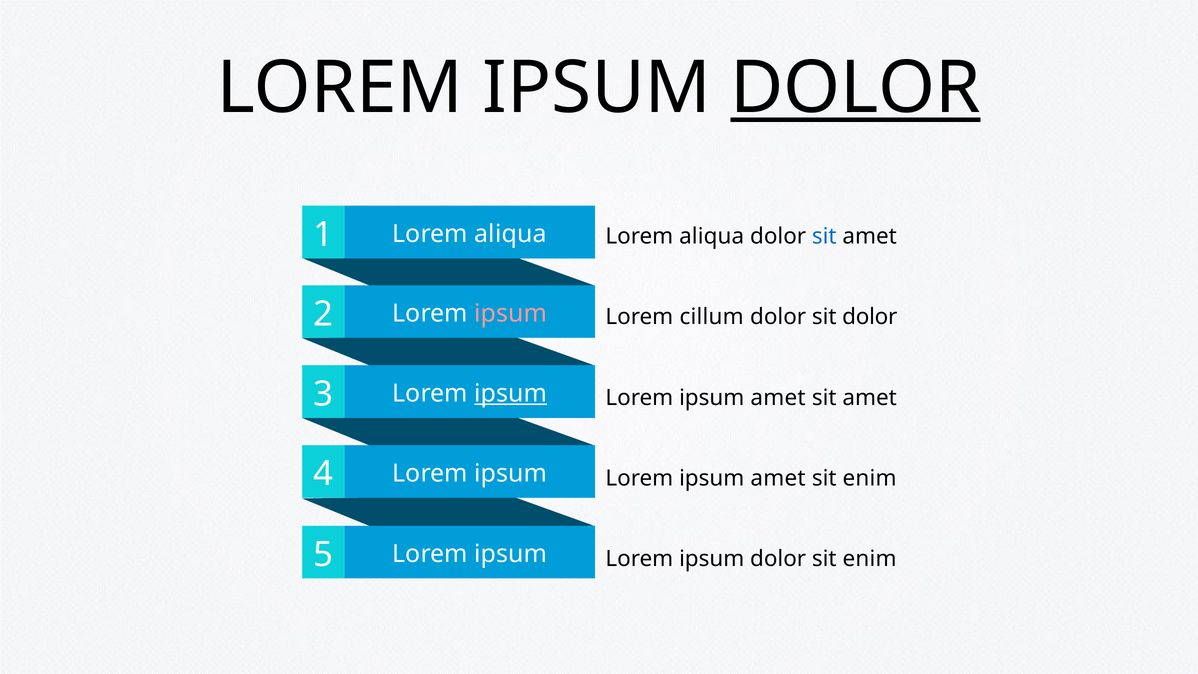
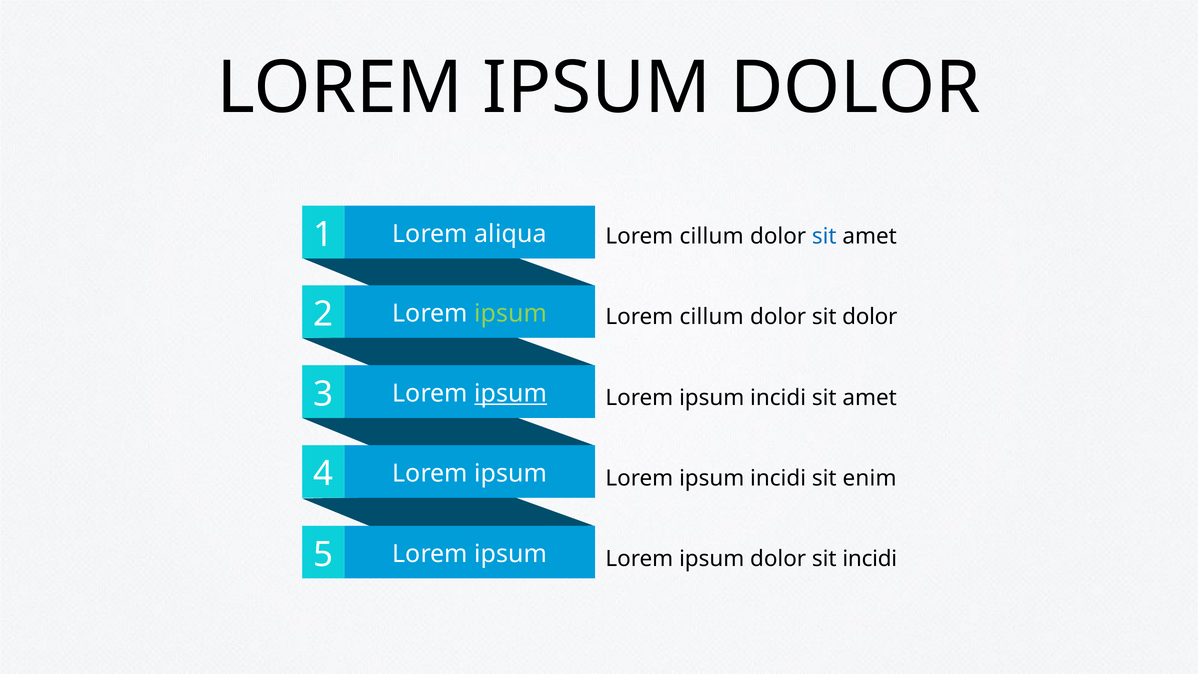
DOLOR underline: present -> none (855, 88)
aliqua: aliqua -> cillum (712, 236)
ipsum colour: pink -> light green (511, 313)
amet: amet -> incidi (778, 398)
amet: amet -> incidi (778, 478)
dolor sit enim: enim -> incidi (870, 559)
